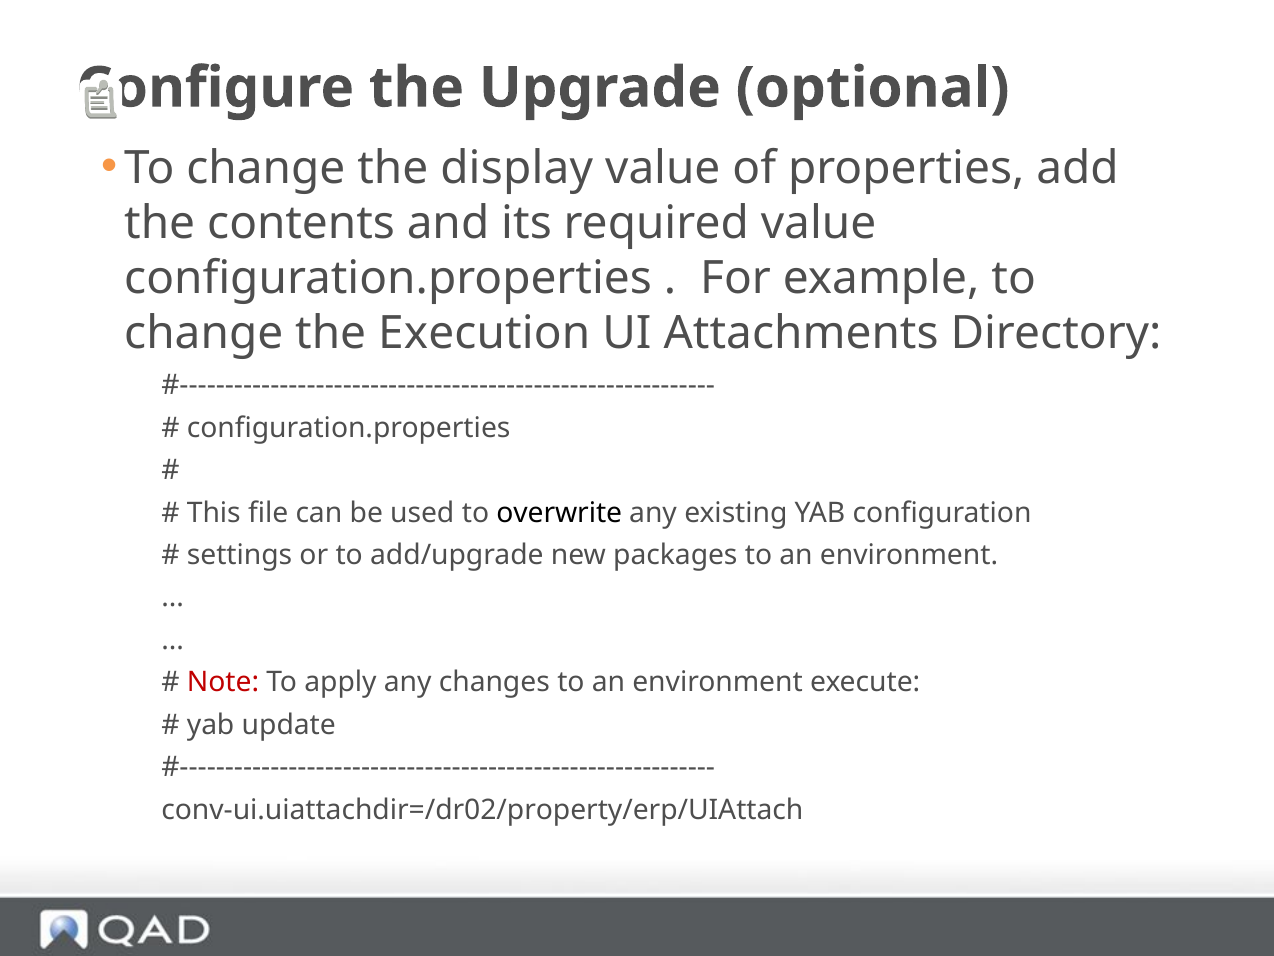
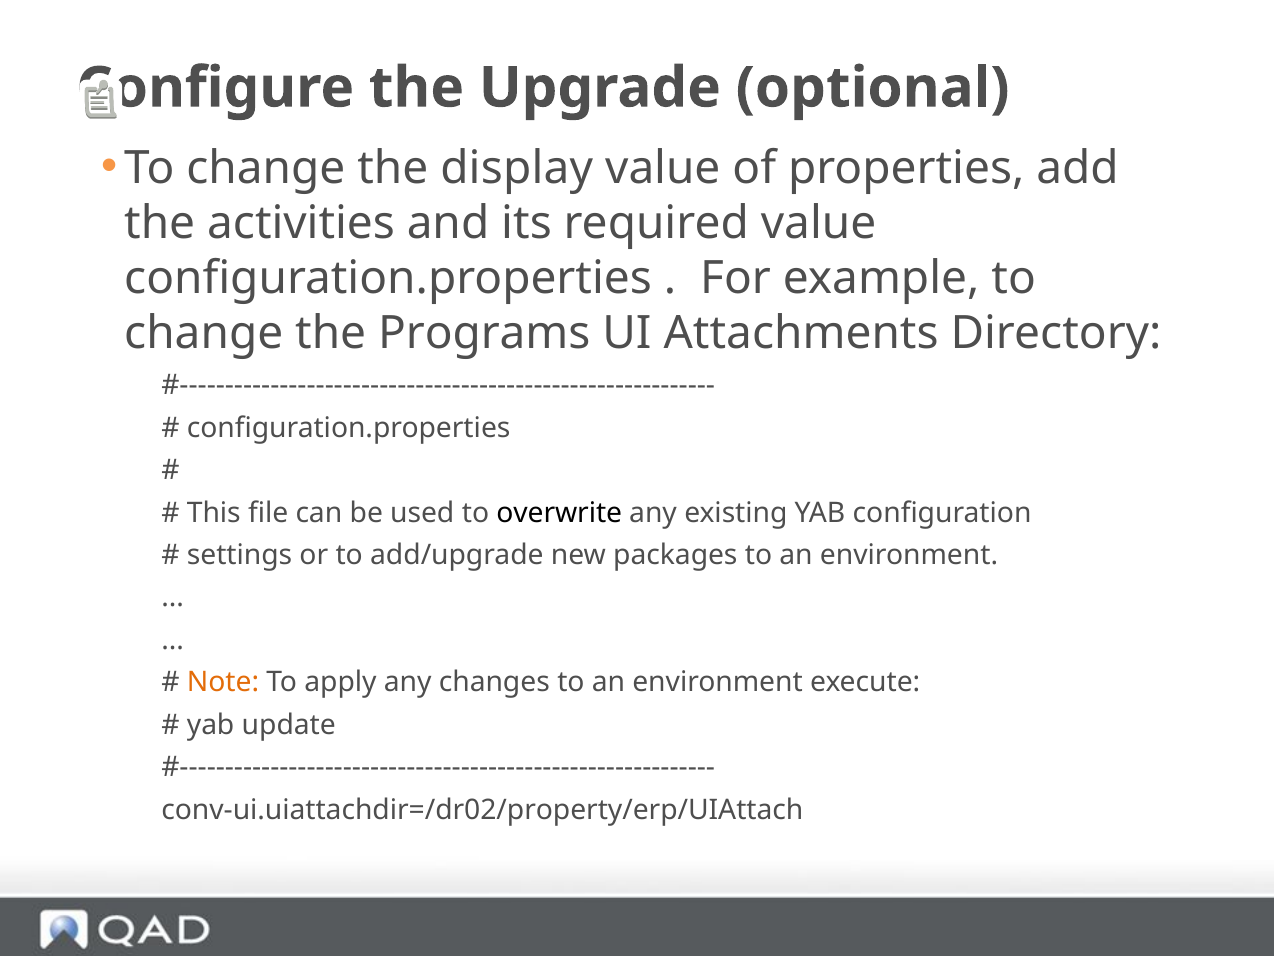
contents: contents -> activities (301, 223)
Execution: Execution -> Programs (484, 333)
Note colour: red -> orange (223, 682)
